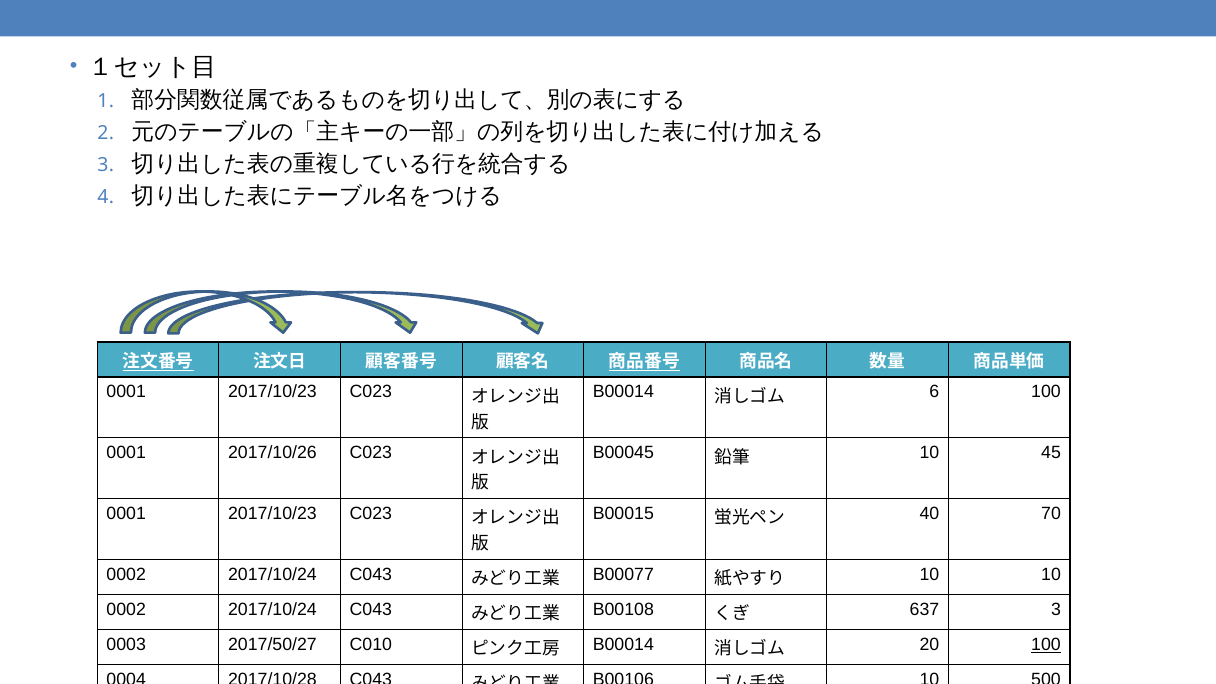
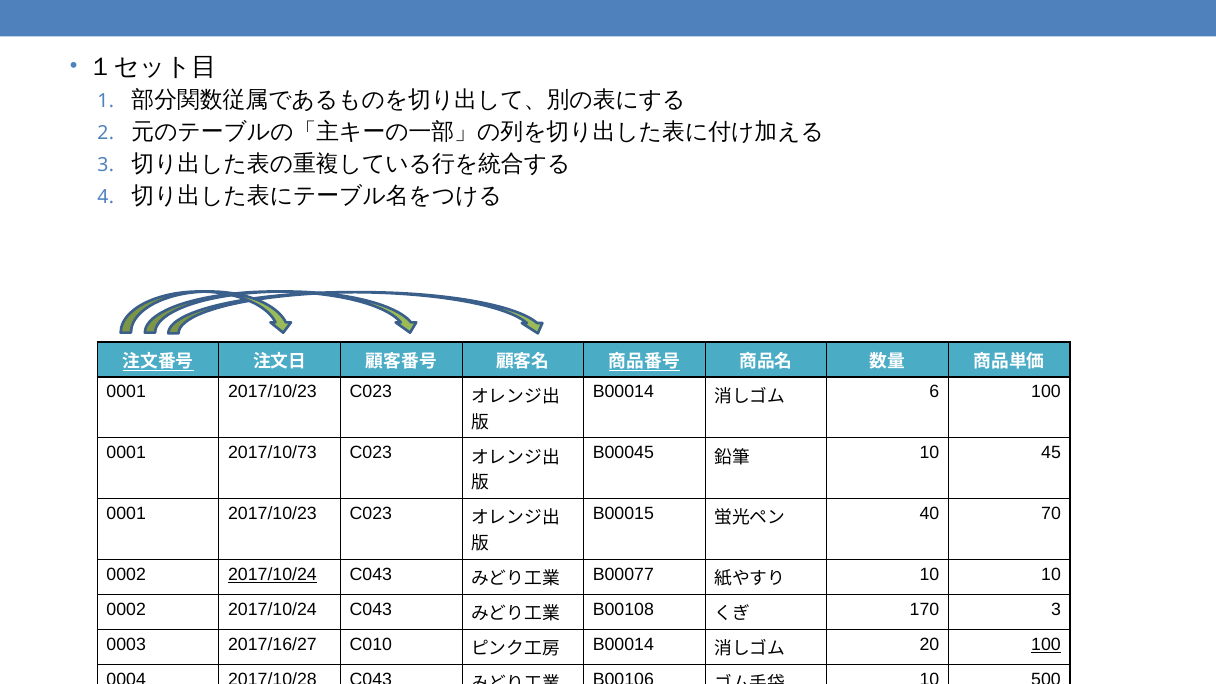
2017/10/26: 2017/10/26 -> 2017/10/73 (272, 453)
2017/10/24 underline: none -> present (272, 574)
637: 637 -> 170 (924, 609)
2017/50/27: 2017/50/27 -> 2017/16/27 (272, 644)
